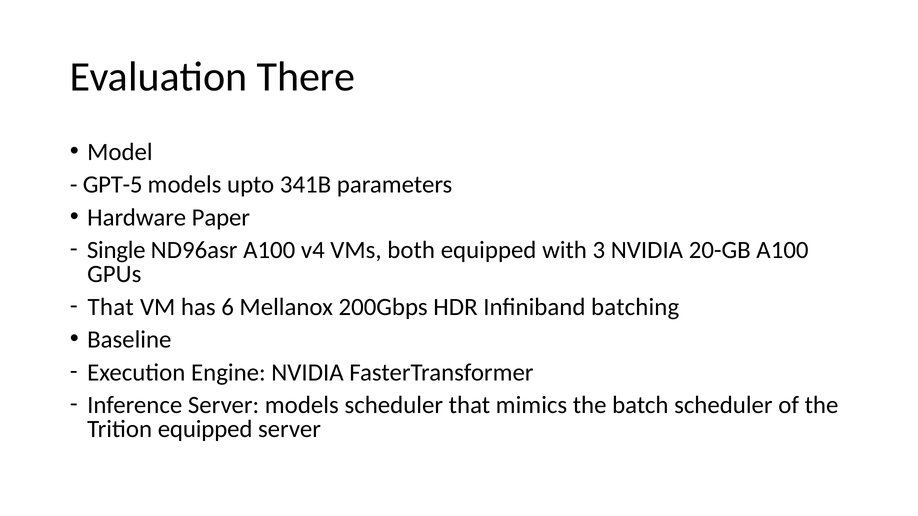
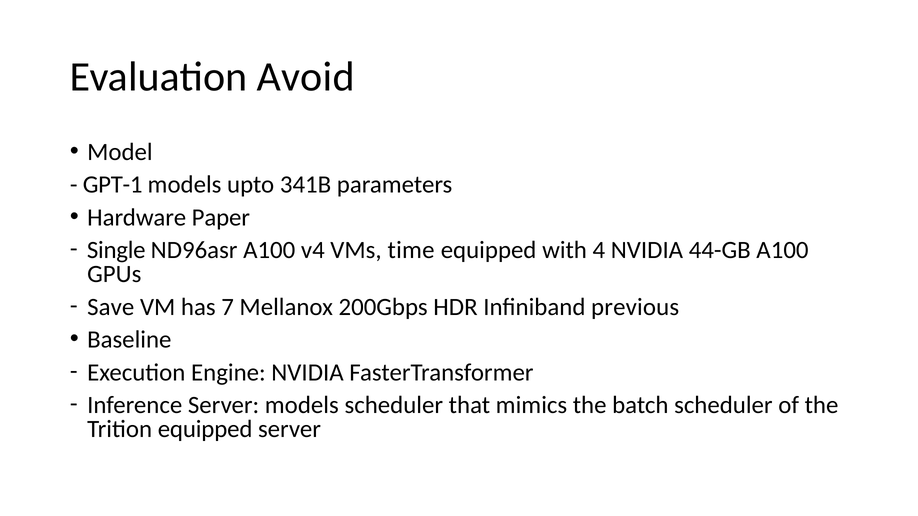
There: There -> Avoid (306, 77)
GPT-5: GPT-5 -> GPT-1 (113, 185)
both: both -> time (411, 250)
3: 3 -> 4 (599, 250)
20-GB: 20-GB -> 44-GB (720, 250)
That: That -> Save (111, 307)
6: 6 -> 7 (228, 307)
batching: batching -> previous (635, 307)
